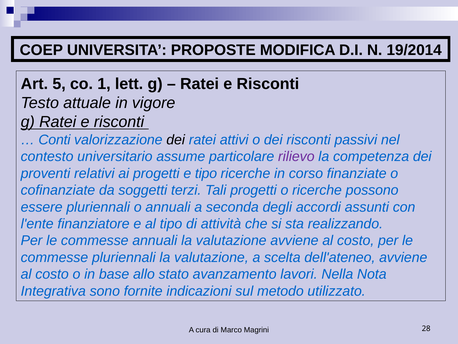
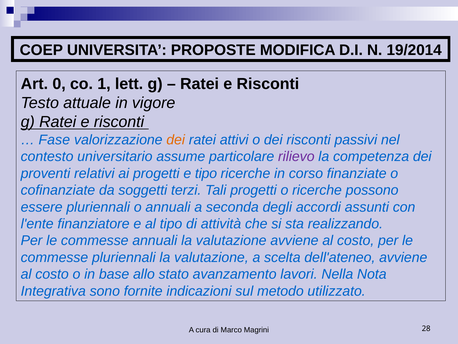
5: 5 -> 0 (59, 84)
Conti: Conti -> Fase (54, 140)
dei colour: black -> orange (176, 140)
